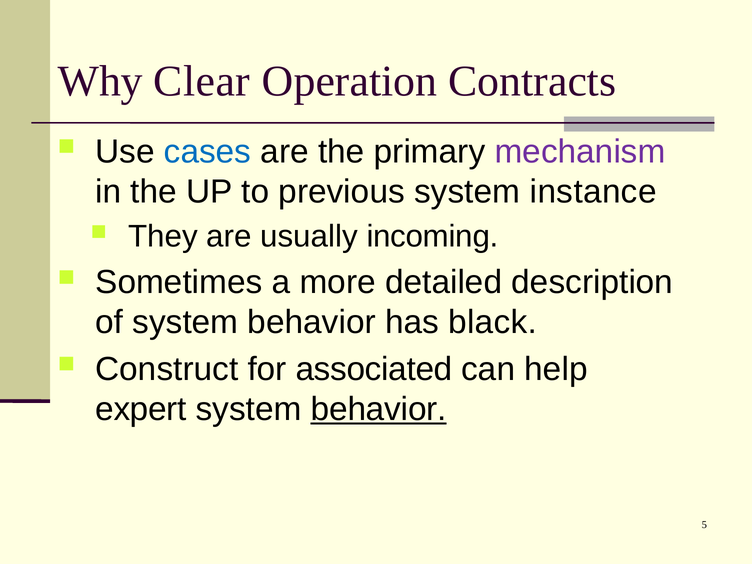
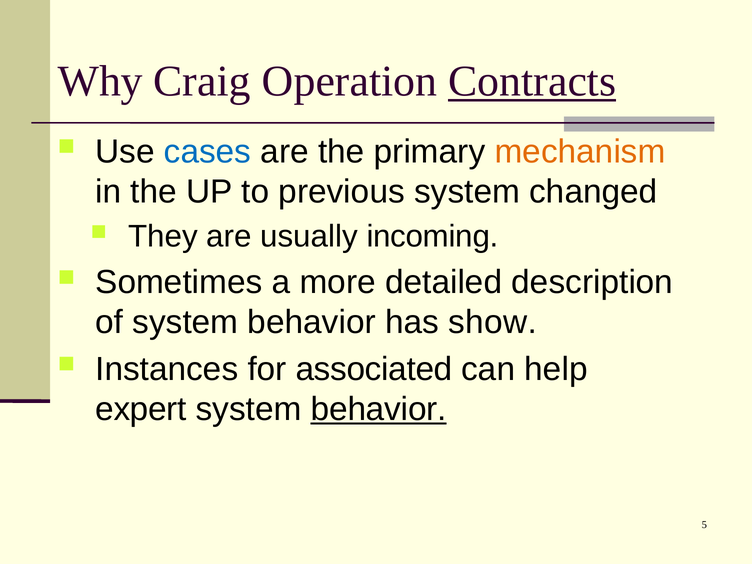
Clear: Clear -> Craig (202, 81)
Contracts underline: none -> present (532, 81)
mechanism colour: purple -> orange (580, 151)
instance: instance -> changed (593, 192)
black: black -> show (493, 322)
Construct: Construct -> Instances (167, 369)
